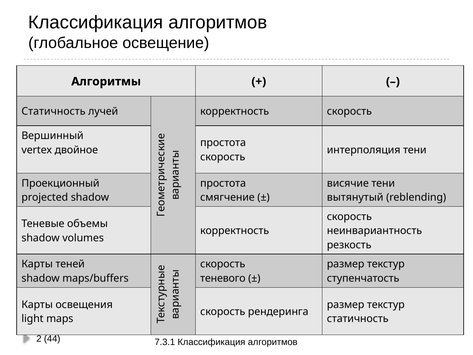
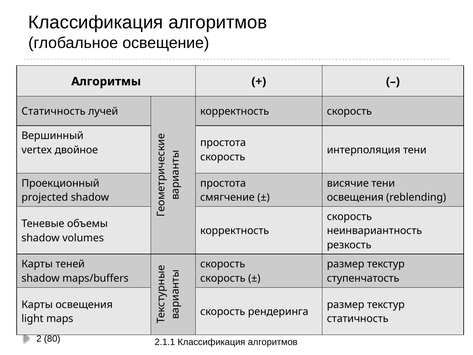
вытянутый: вытянутый -> освещения (355, 197)
теневого: теневого -> скорость (223, 278)
44: 44 -> 80 (52, 339)
7.3.1: 7.3.1 -> 2.1.1 (165, 342)
